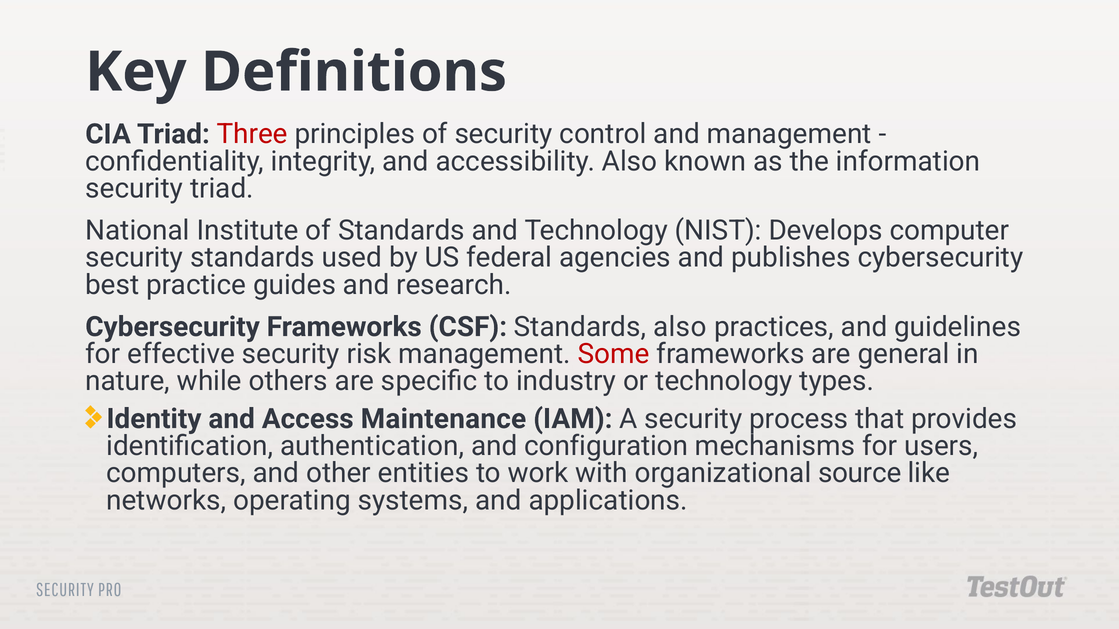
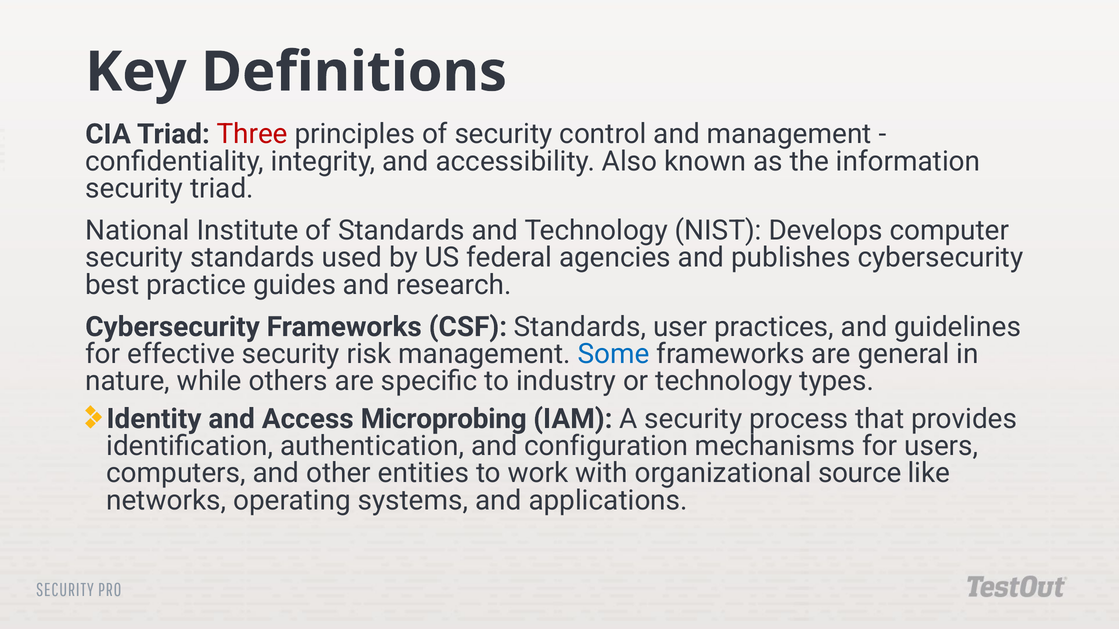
Standards also: also -> user (680, 327)
Some colour: red -> blue (614, 354)
Maintenance: Maintenance -> Microprobing (444, 419)
